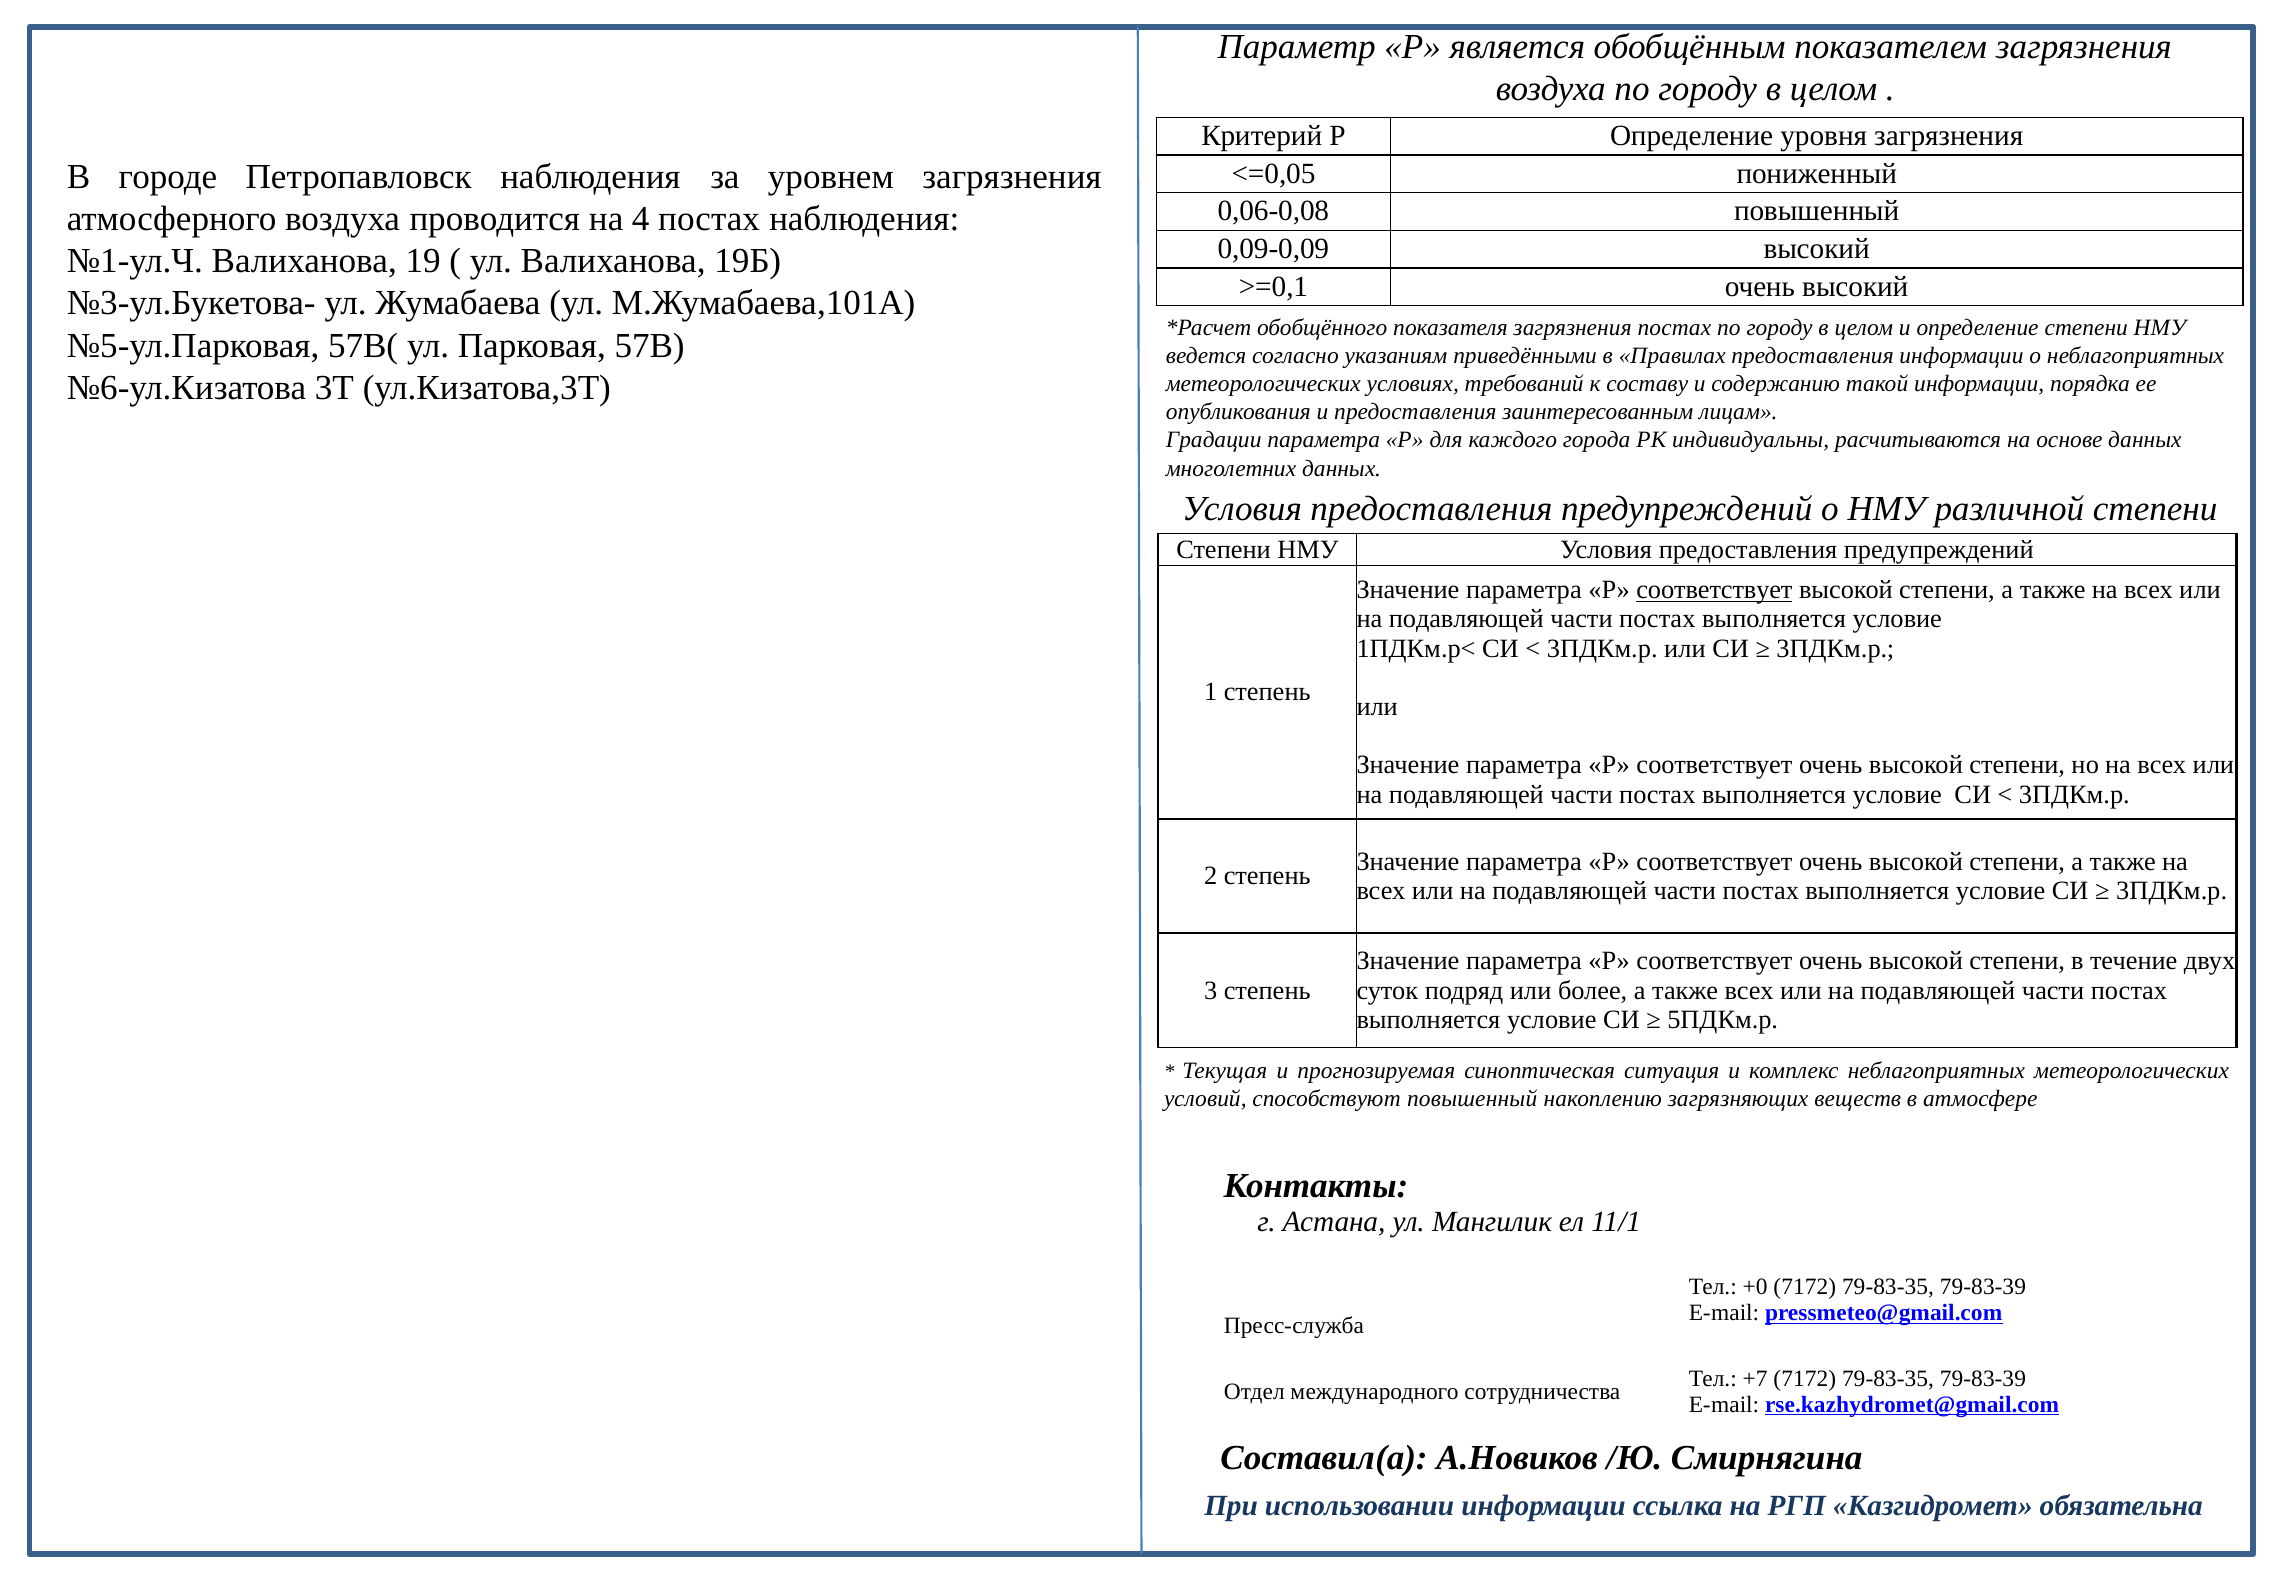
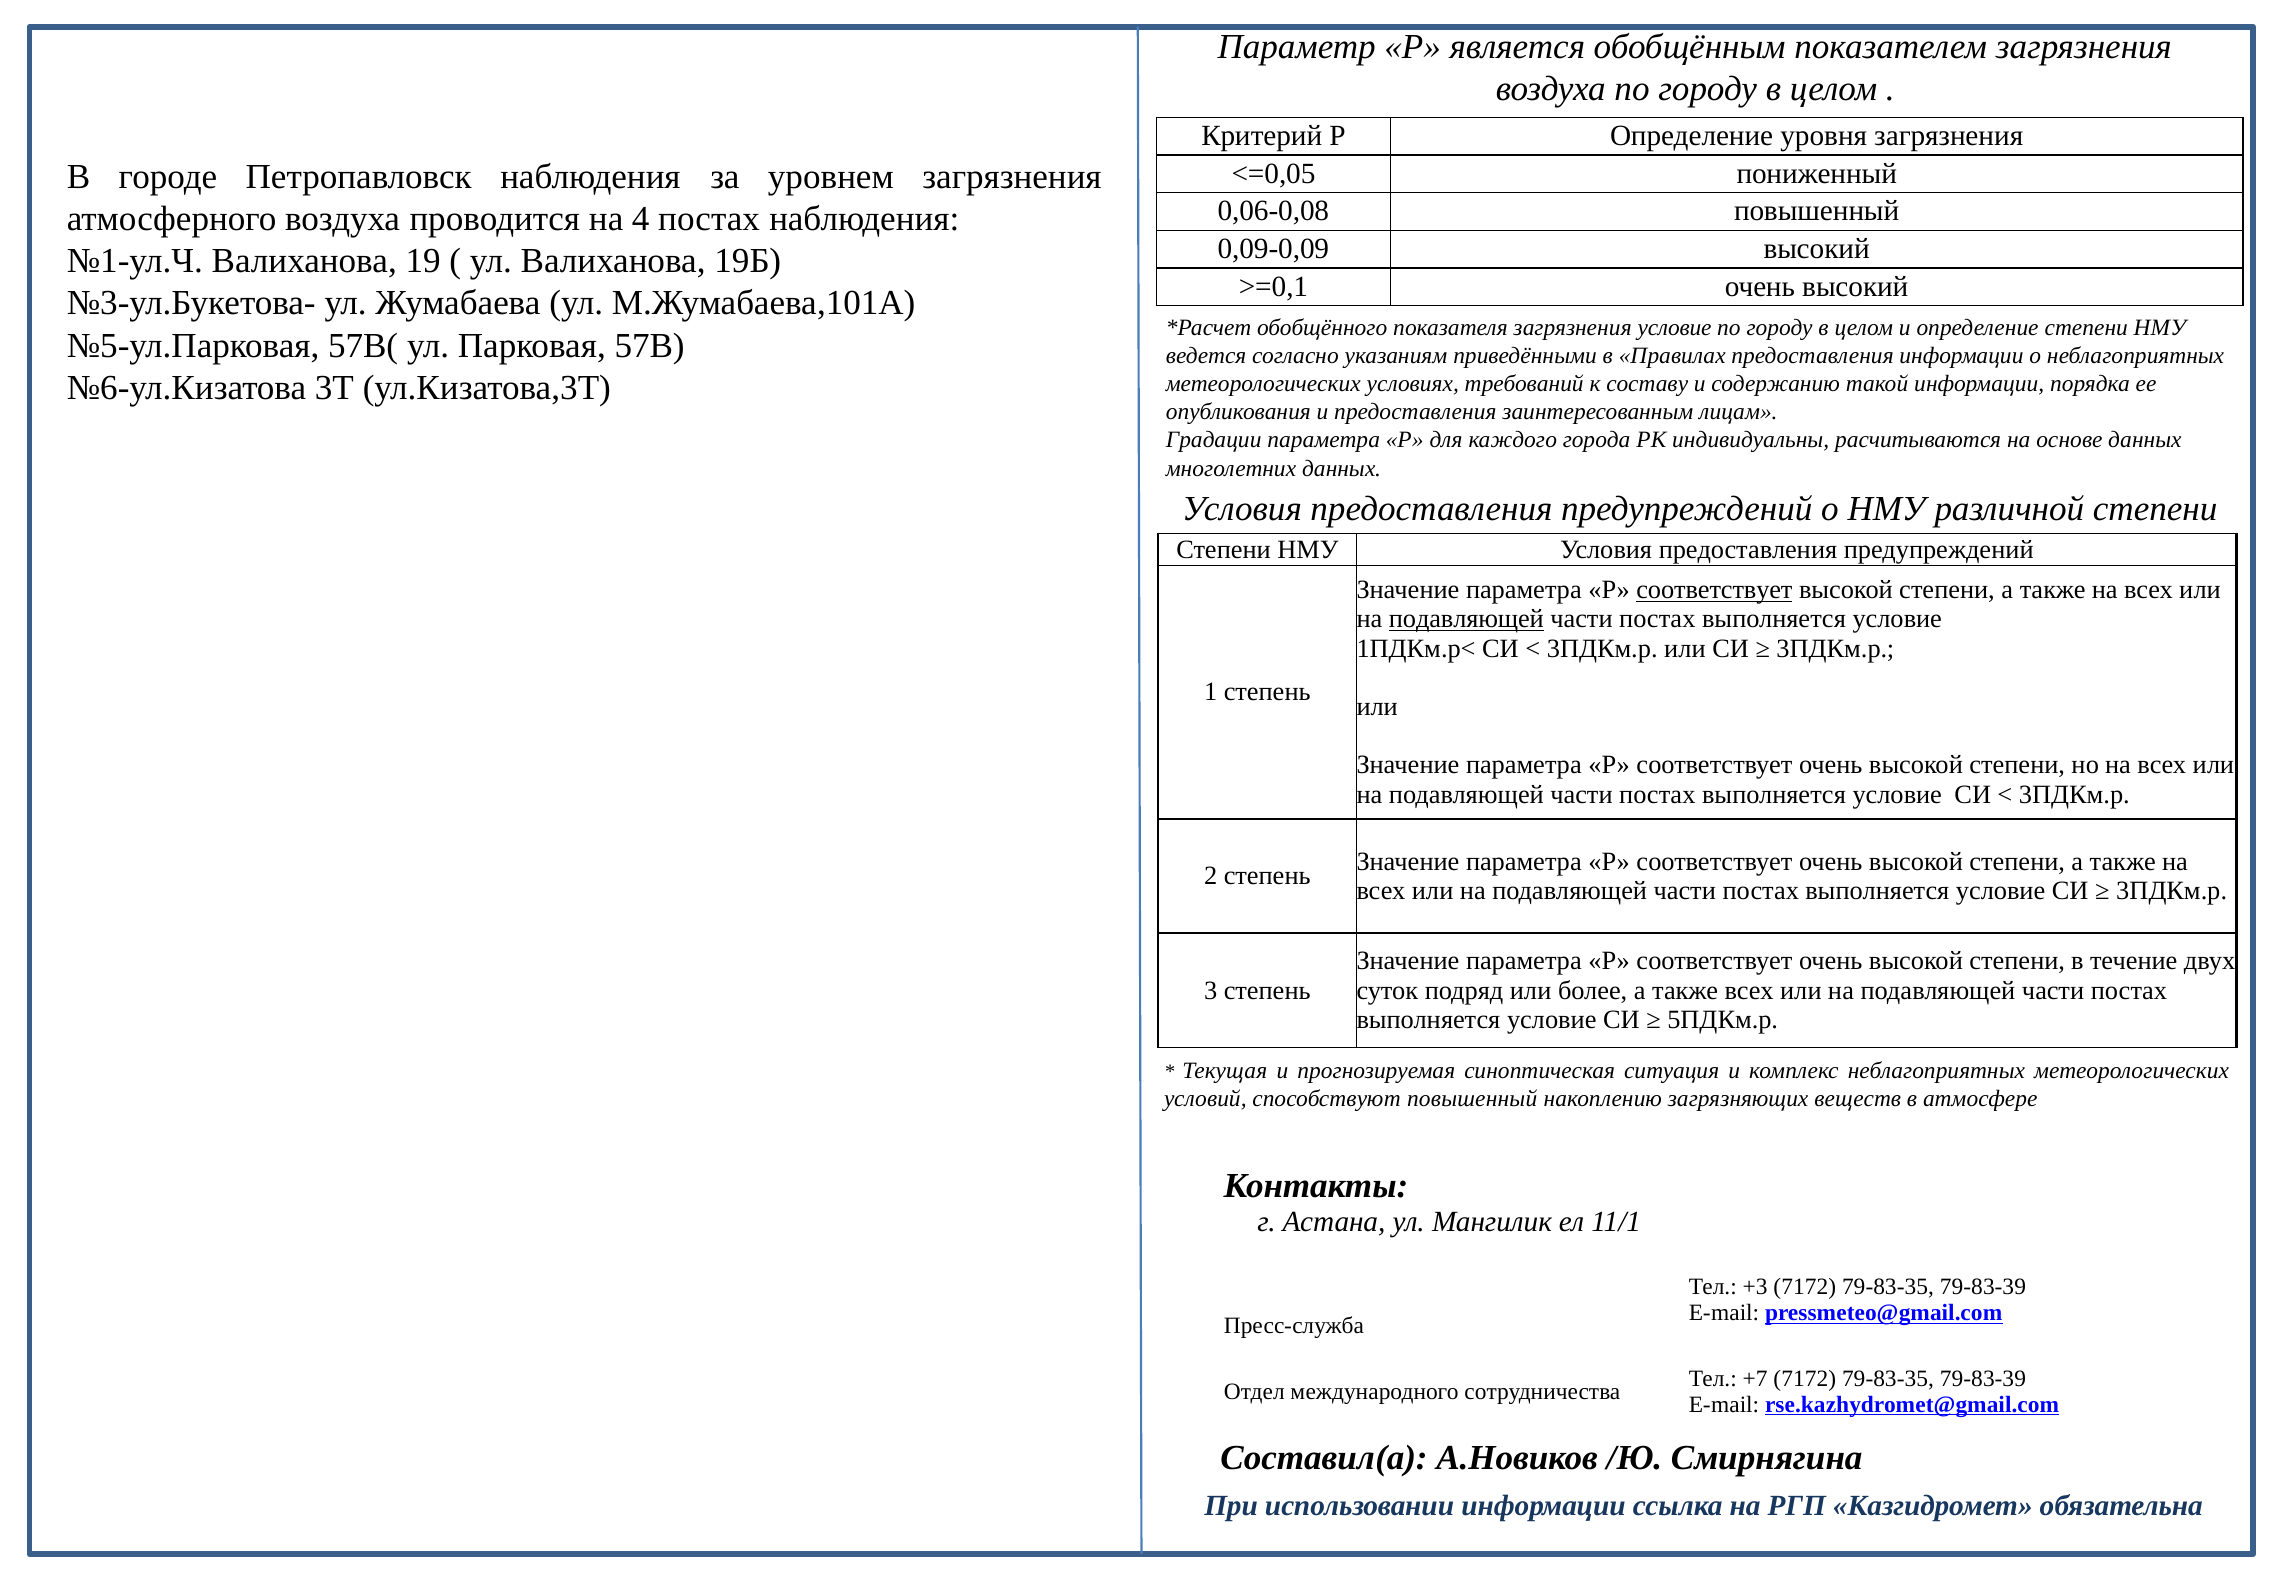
загрязнения постах: постах -> условие (1675, 328)
подавляющей underline: none -> present (1466, 619)
+0: +0 -> +3 (1755, 1287)
